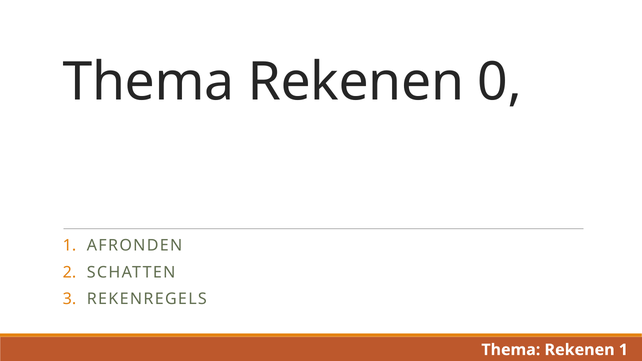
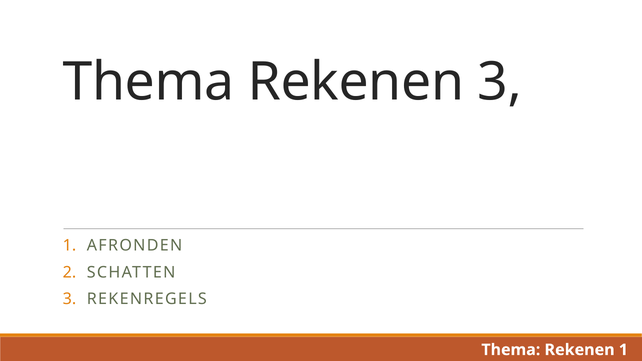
Rekenen 0: 0 -> 3 (500, 82)
